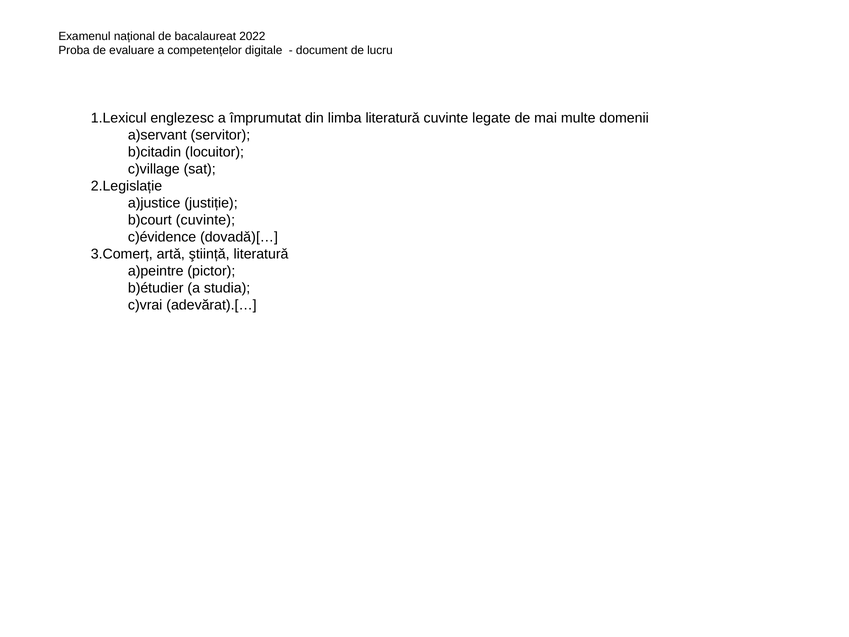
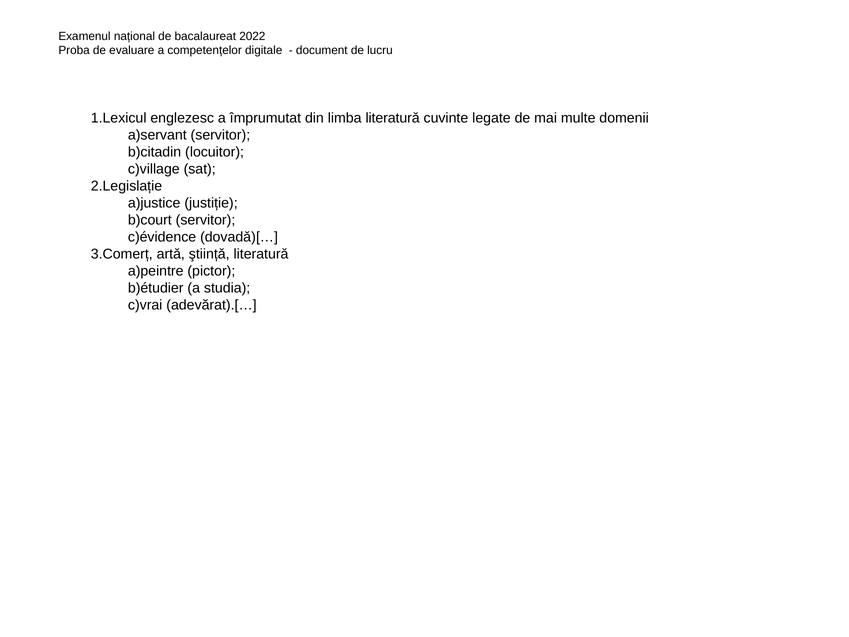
cuvinte: cuvinte -> servitor (206, 220)
